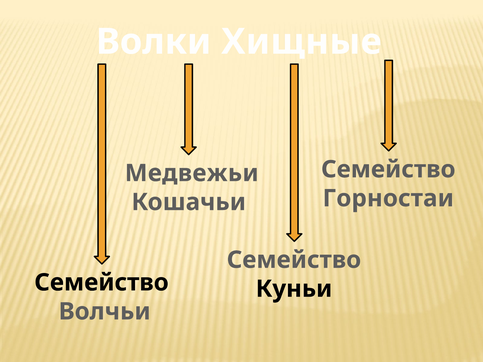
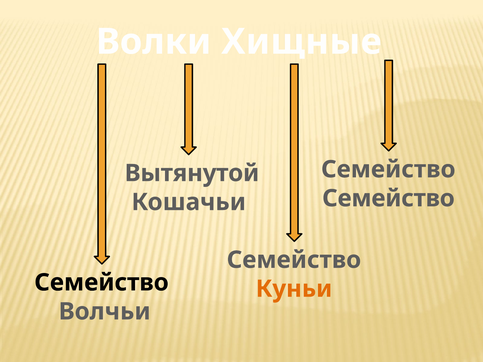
Медвежьи: Медвежьи -> Вытянутой (192, 173)
Горностаи: Горностаи -> Семейство (388, 198)
Куньи colour: black -> orange (294, 289)
